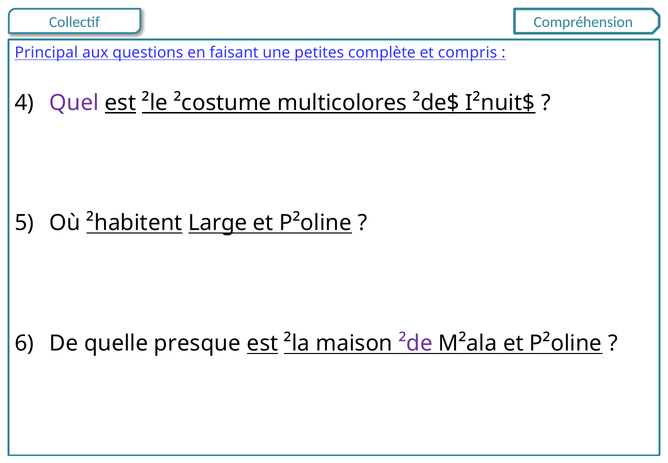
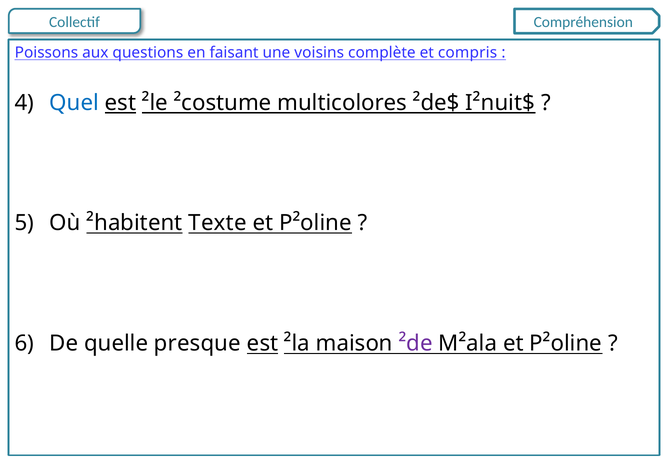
Principal: Principal -> Poissons (46, 53)
petites: petites -> voisins (319, 53)
Quel colour: purple -> blue (74, 103)
Large: Large -> Texte (218, 223)
